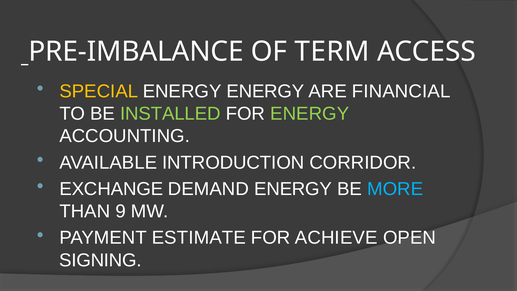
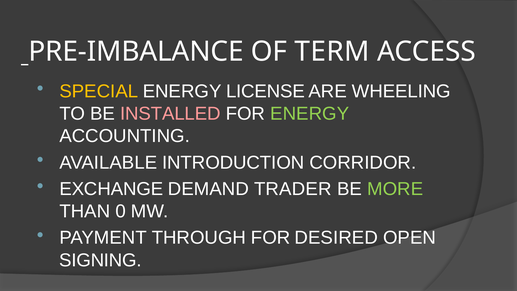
ENERGY ENERGY: ENERGY -> LICENSE (265, 91)
FINANCIAL: FINANCIAL -> WHEELING (401, 91)
INSTALLED colour: light green -> pink (170, 114)
DEMAND ENERGY: ENERGY -> TRADER (293, 189)
MORE colour: light blue -> light green (395, 189)
9: 9 -> 0 (121, 211)
ESTIMATE: ESTIMATE -> THROUGH (199, 238)
ACHIEVE: ACHIEVE -> DESIRED (336, 238)
